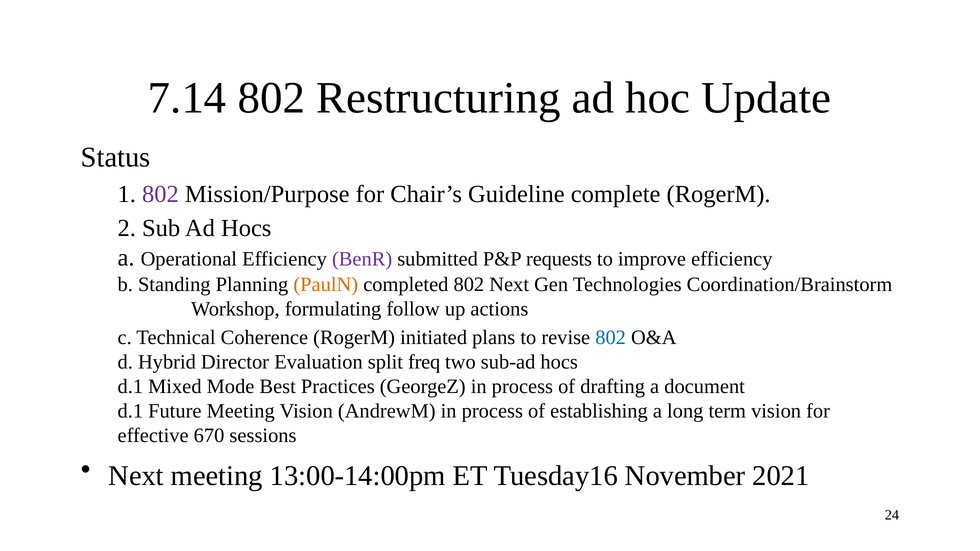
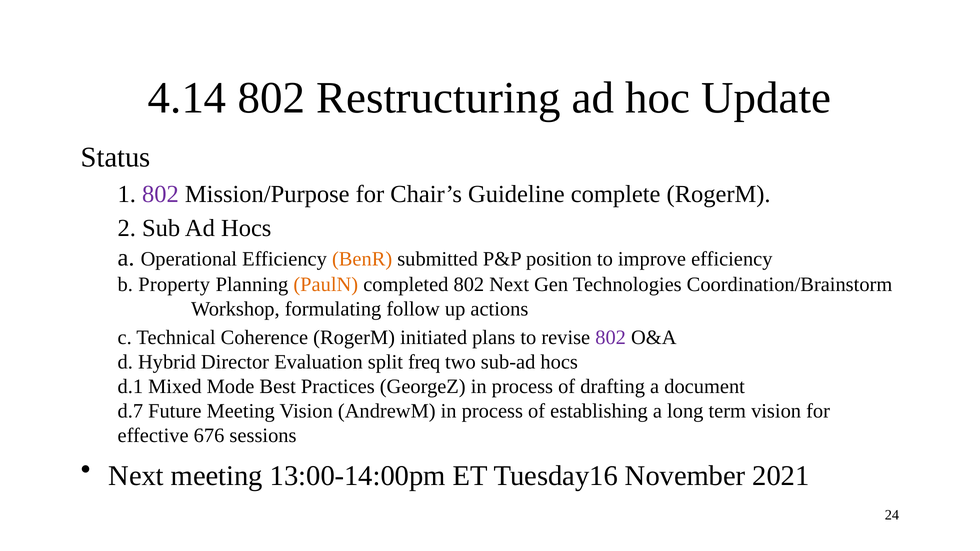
7.14: 7.14 -> 4.14 (187, 98)
BenR colour: purple -> orange (362, 259)
requests: requests -> position (559, 259)
Standing: Standing -> Property (174, 284)
802 colour: blue -> purple (611, 338)
d.1: d.1 -> d.7 (130, 411)
670: 670 -> 676 (209, 436)
